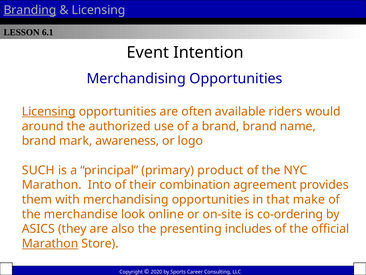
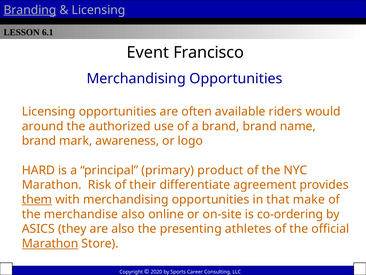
Intention: Intention -> Francisco (209, 52)
Licensing underline: present -> none (49, 111)
SUCH: SUCH -> HARD (38, 170)
Into: Into -> Risk (100, 185)
combination: combination -> differentiate (195, 185)
them underline: none -> present (37, 199)
merchandise look: look -> also (133, 214)
includes: includes -> athletes (248, 228)
